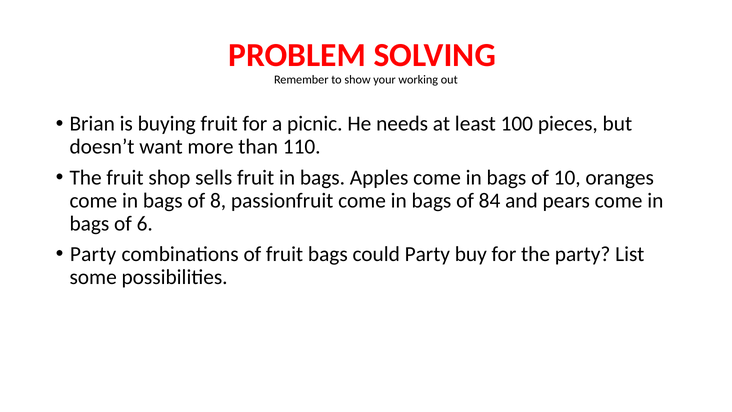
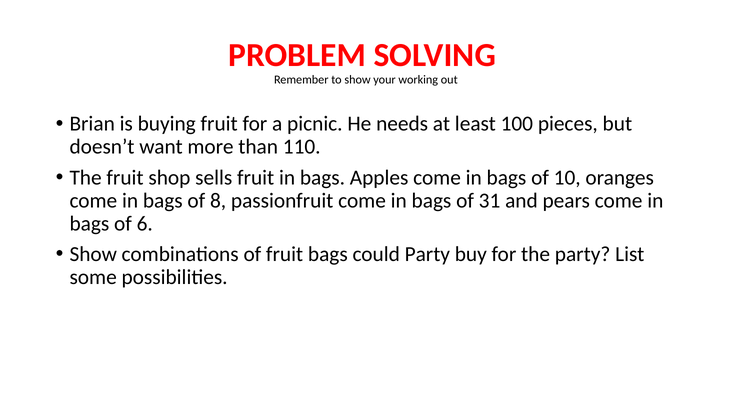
84: 84 -> 31 (490, 200)
Party: Party -> Show (93, 254)
